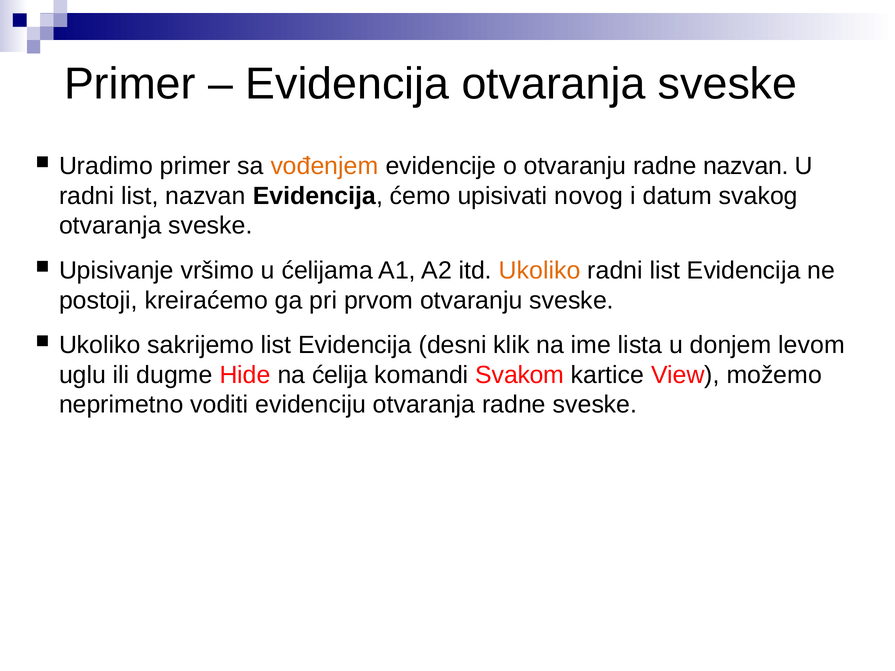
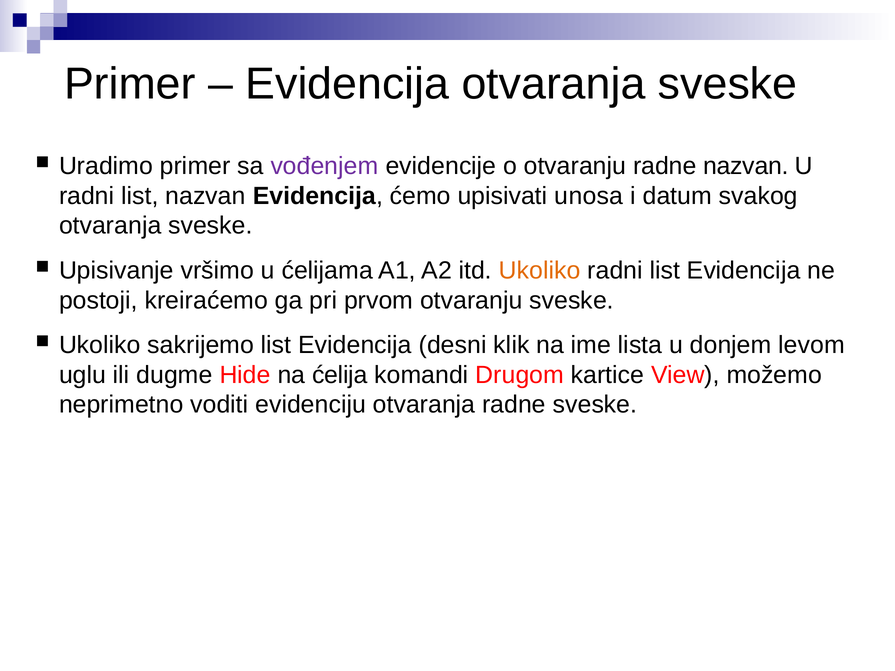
vođenjem colour: orange -> purple (324, 166)
novog: novog -> unosa (589, 196)
Svakom: Svakom -> Drugom (520, 375)
